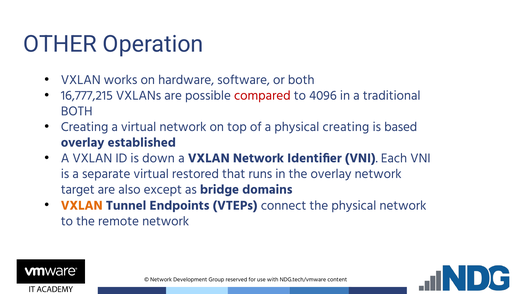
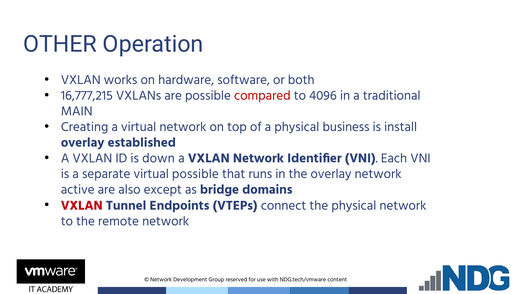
BOTH: BOTH -> MAIN (77, 111)
physical creating: creating -> business (346, 127)
based: based -> install (401, 127)
virtual restored: restored -> possible (195, 174)
target: target -> active (78, 190)
VXLAN colour: orange -> red (82, 206)
